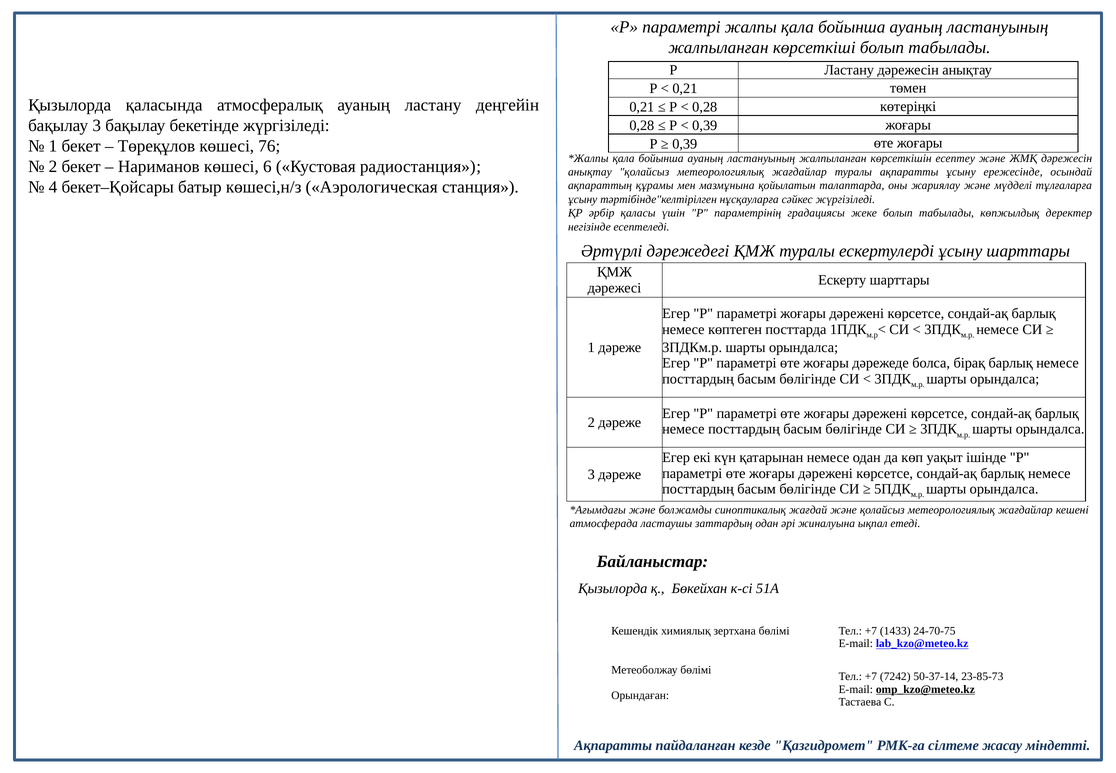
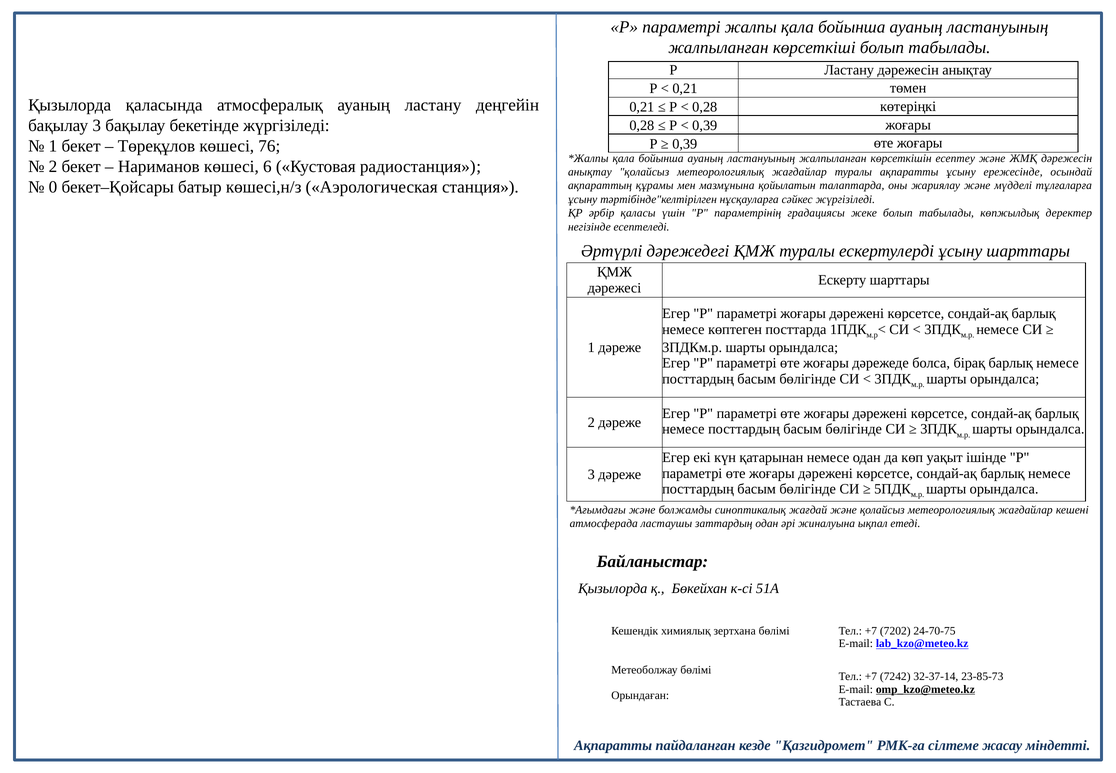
4: 4 -> 0 (53, 187)
1433: 1433 -> 7202 (895, 631)
50-37-14: 50-37-14 -> 32-37-14 (936, 676)
